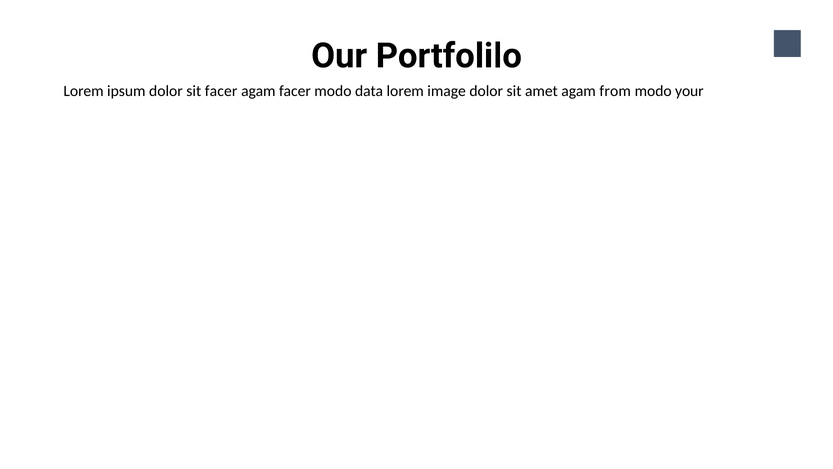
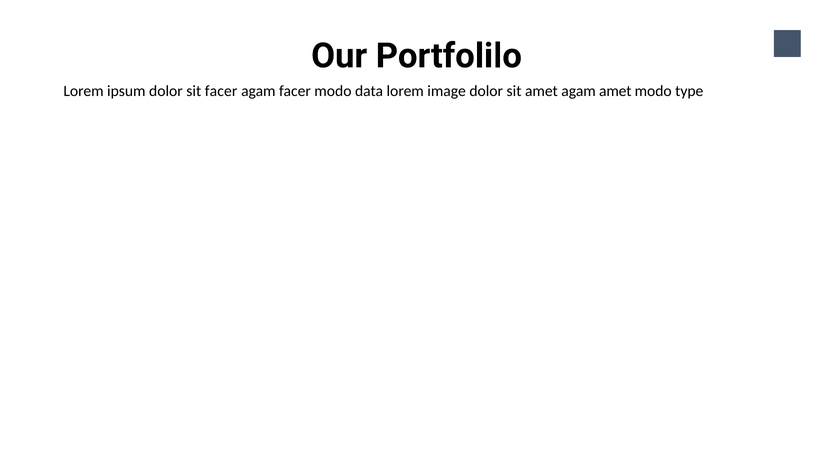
agam from: from -> amet (615, 91)
your: your -> type (689, 91)
